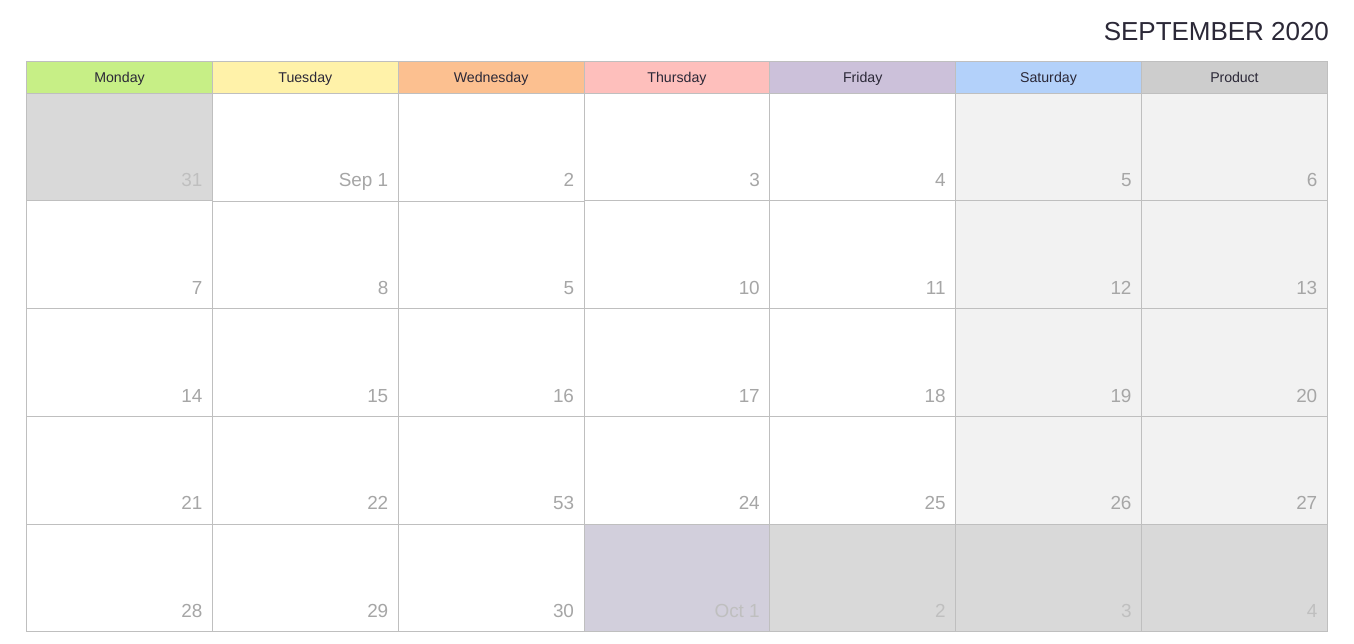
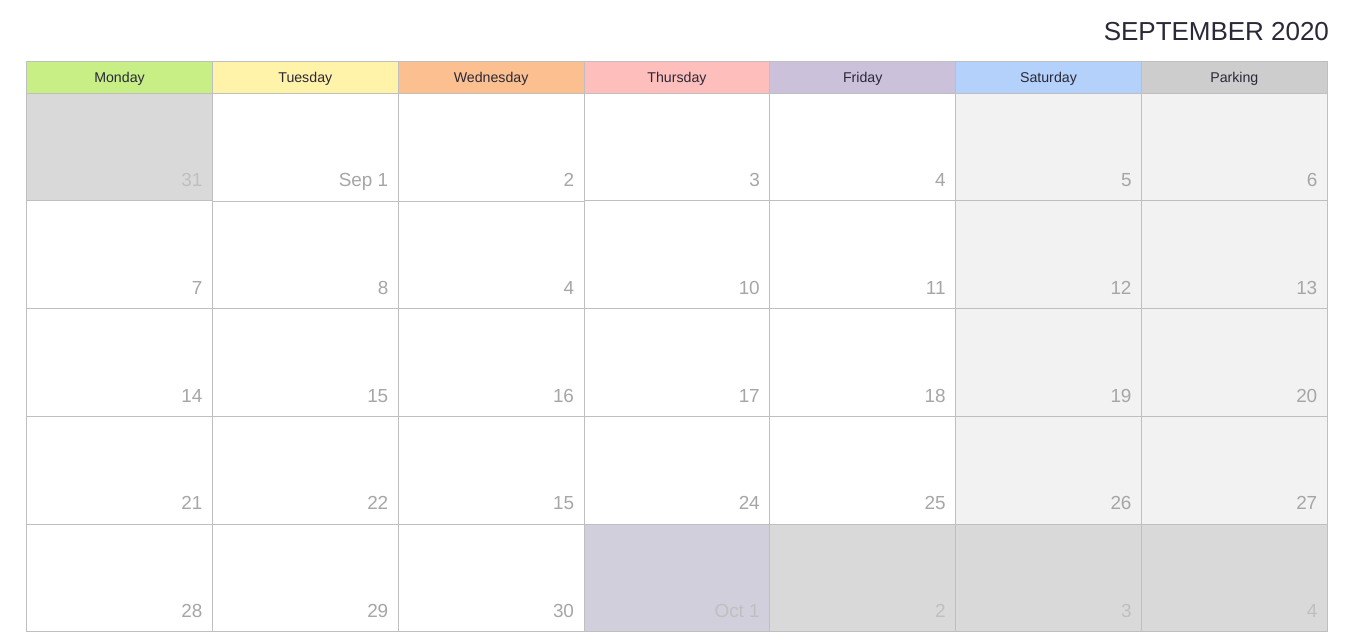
Product: Product -> Parking (1234, 78)
8 5: 5 -> 4 (569, 288)
22 53: 53 -> 15 (564, 504)
